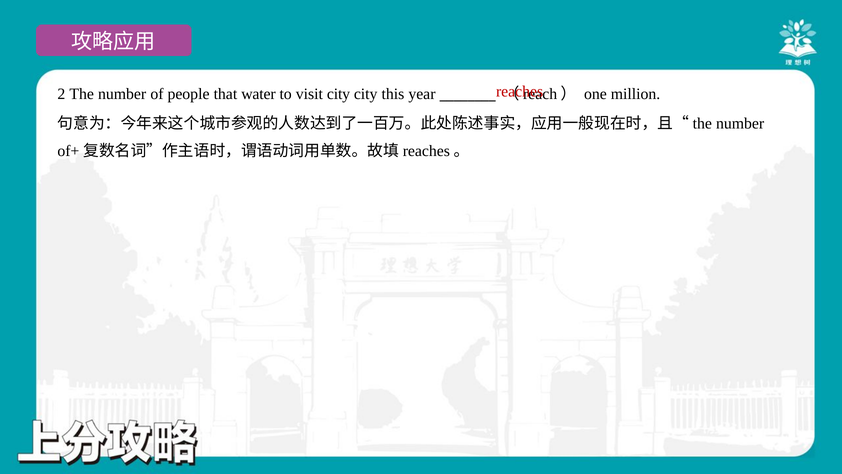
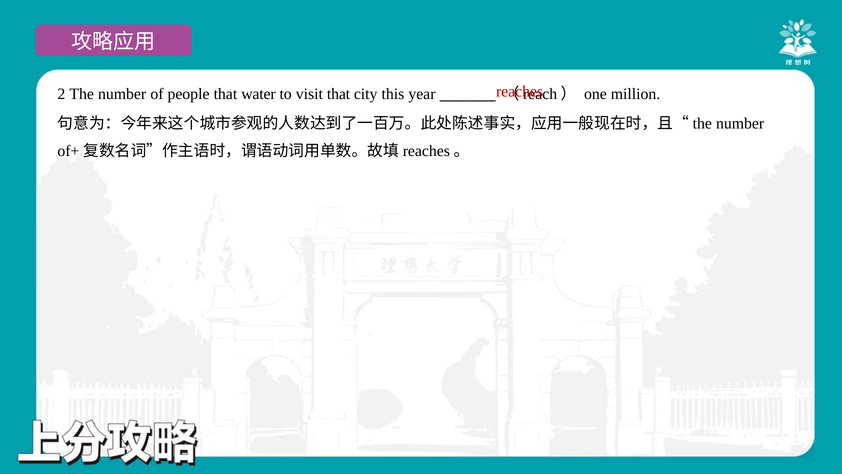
visit city: city -> that (339, 94)
